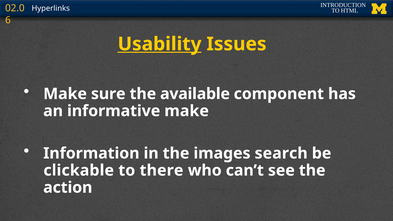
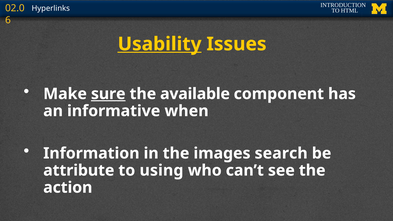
sure underline: none -> present (108, 94)
informative make: make -> when (187, 111)
clickable: clickable -> attribute (79, 170)
there: there -> using (161, 170)
